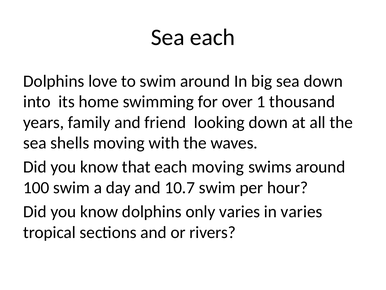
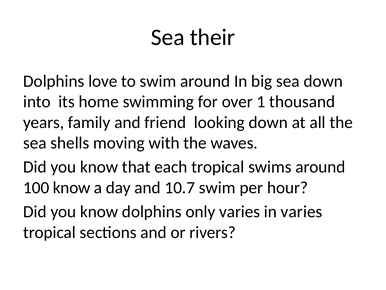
Sea each: each -> their (213, 37)
each moving: moving -> tropical (218, 167)
100 swim: swim -> know (72, 187)
